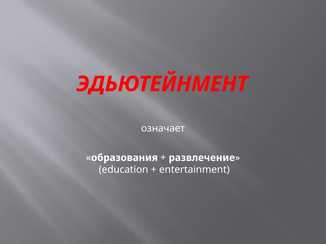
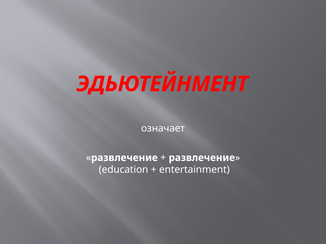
образования: образования -> развлечение (124, 158)
